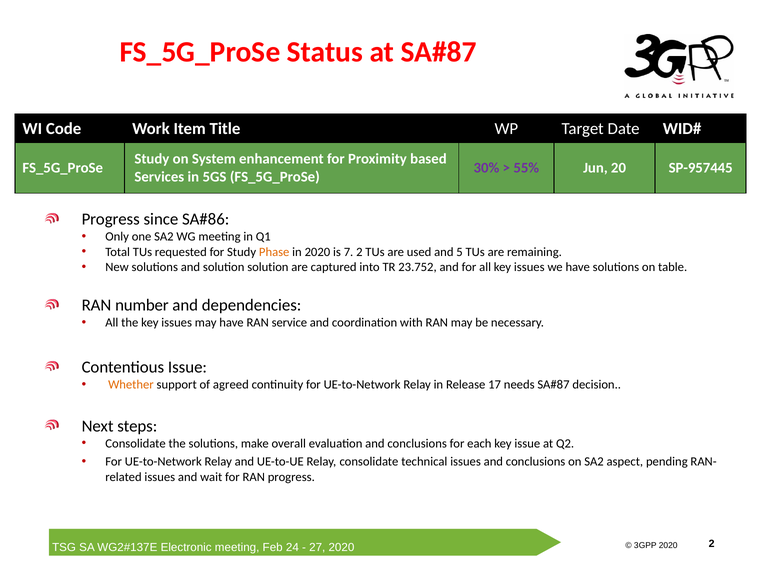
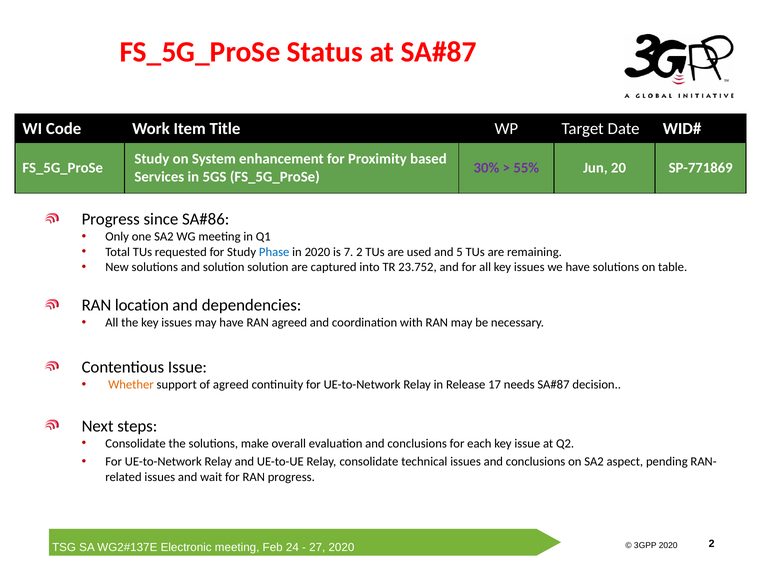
SP-957445: SP-957445 -> SP-771869 (701, 168)
Phase colour: orange -> blue (274, 252)
number: number -> location (142, 305)
RAN service: service -> agreed (289, 323)
